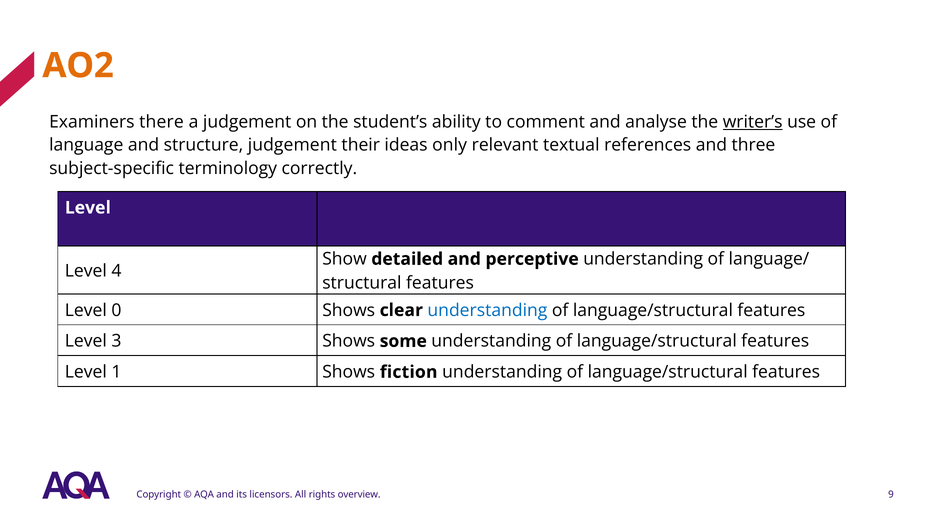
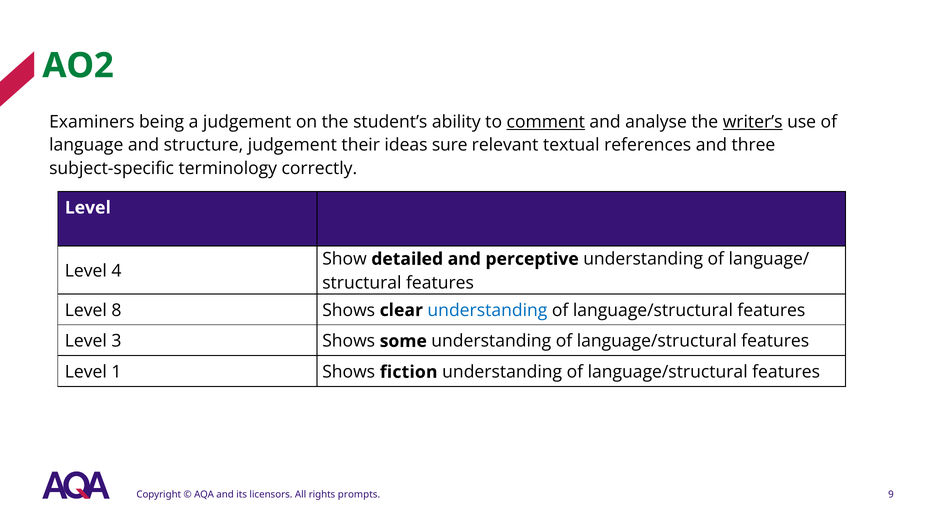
AO2 colour: orange -> green (78, 66)
there: there -> being (162, 122)
comment underline: none -> present (546, 122)
only: only -> sure (450, 145)
0: 0 -> 8 (116, 311)
overview: overview -> prompts (359, 495)
